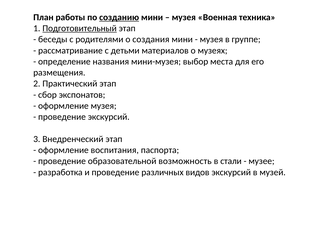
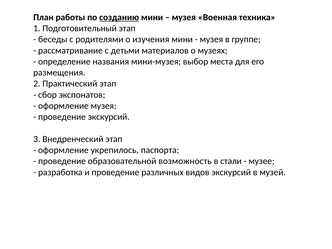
Подготовительный underline: present -> none (80, 28)
создания: создания -> изучения (151, 39)
воспитания: воспитания -> укрепилось (115, 150)
